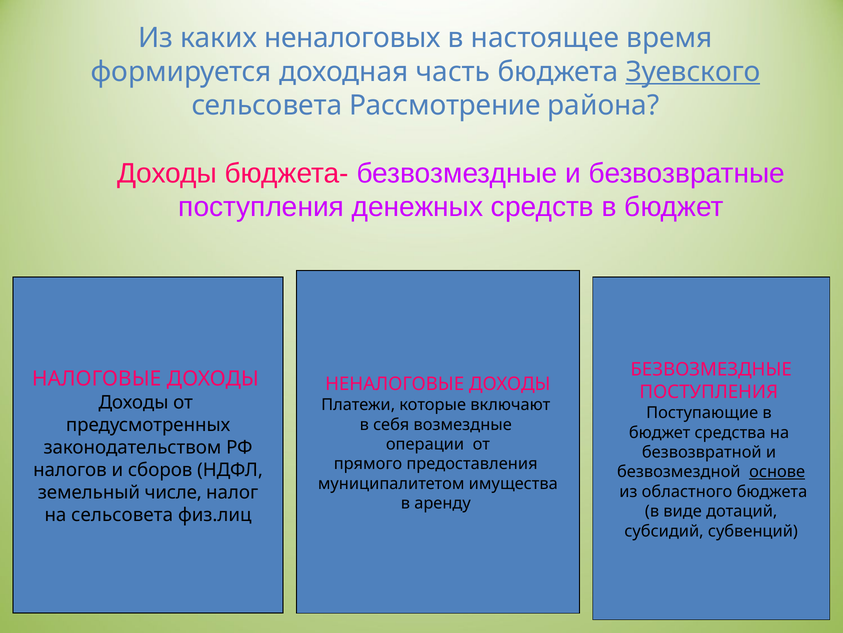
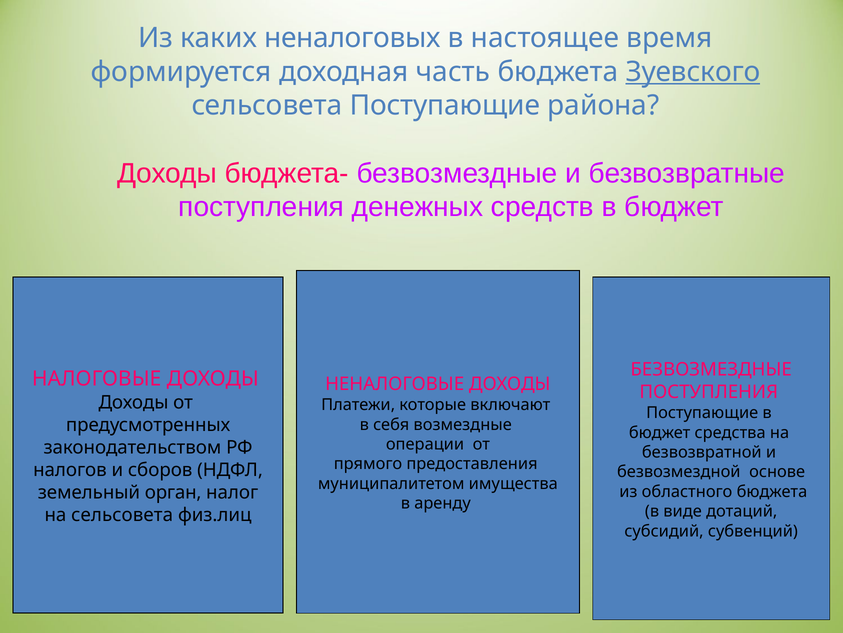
сельсовета Рассмотрение: Рассмотрение -> Поступающие (445, 105)
основе underline: present -> none (777, 471)
числе: числе -> орган (173, 492)
